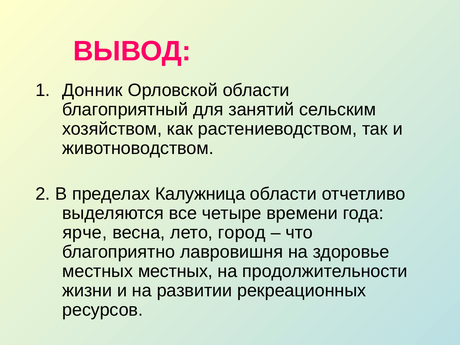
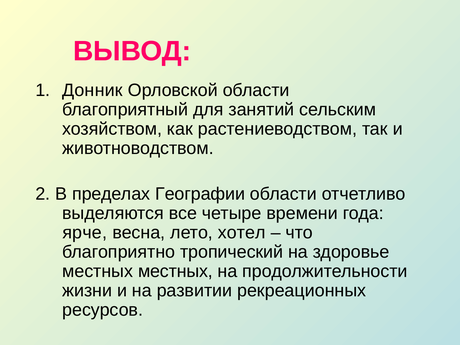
Калужница: Калужница -> Географии (200, 194)
город: город -> хотел (242, 233)
лавровишня: лавровишня -> тропический (232, 252)
